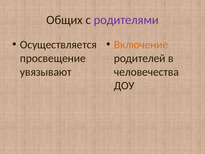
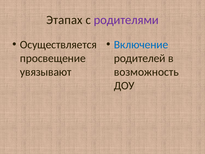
Общих: Общих -> Этапах (64, 20)
Включение colour: orange -> blue (141, 45)
человечества: человечества -> возможность (146, 72)
